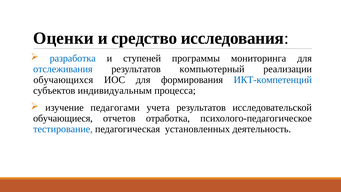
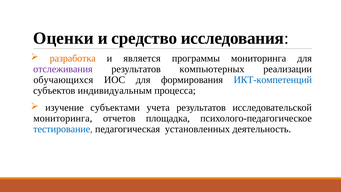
разработка colour: blue -> orange (73, 58)
ступеней: ступеней -> является (142, 58)
отслеживания colour: blue -> purple (63, 69)
компьютерный: компьютерный -> компьютерных (212, 69)
педагогами: педагогами -> субъектами (115, 108)
обучающиеся: обучающиеся -> мониторинга (63, 118)
отработка: отработка -> площадка (168, 118)
